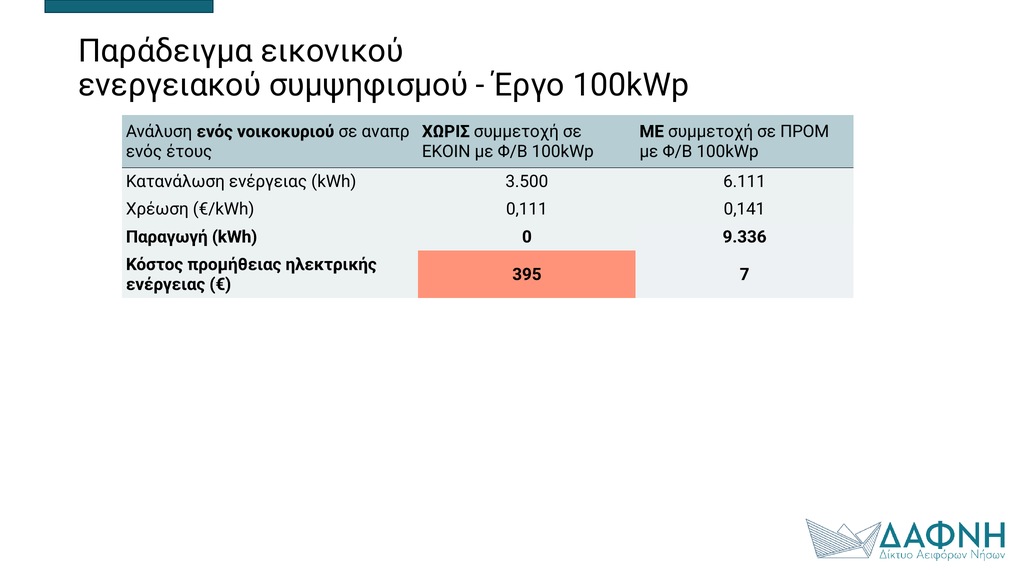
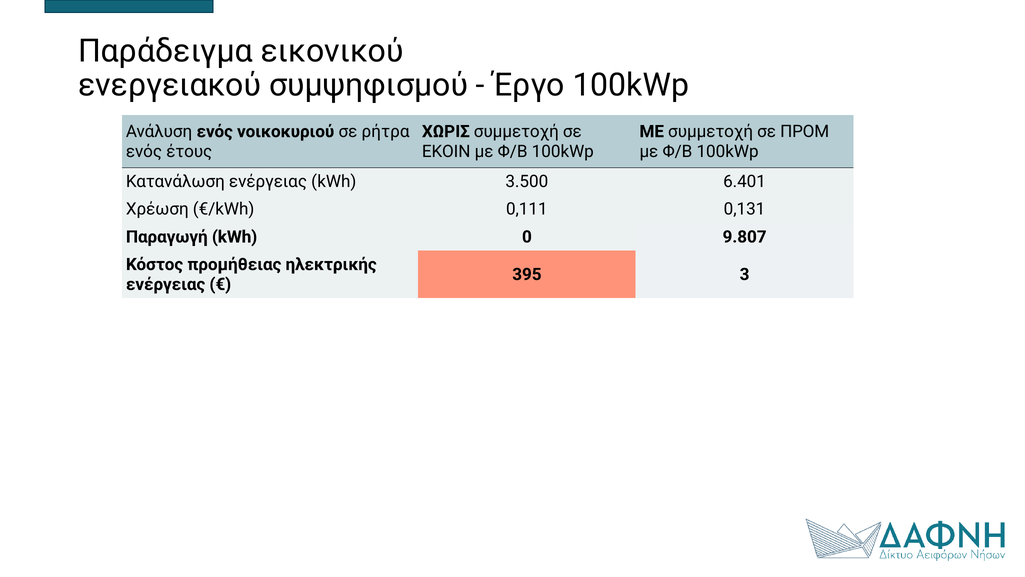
αναπρ: αναπρ -> ρήτρα (386, 131)
6.111: 6.111 -> 6.401 (745, 182)
0,141: 0,141 -> 0,131 (745, 209)
9.336: 9.336 -> 9.807 (745, 237)
7: 7 -> 3 (745, 274)
